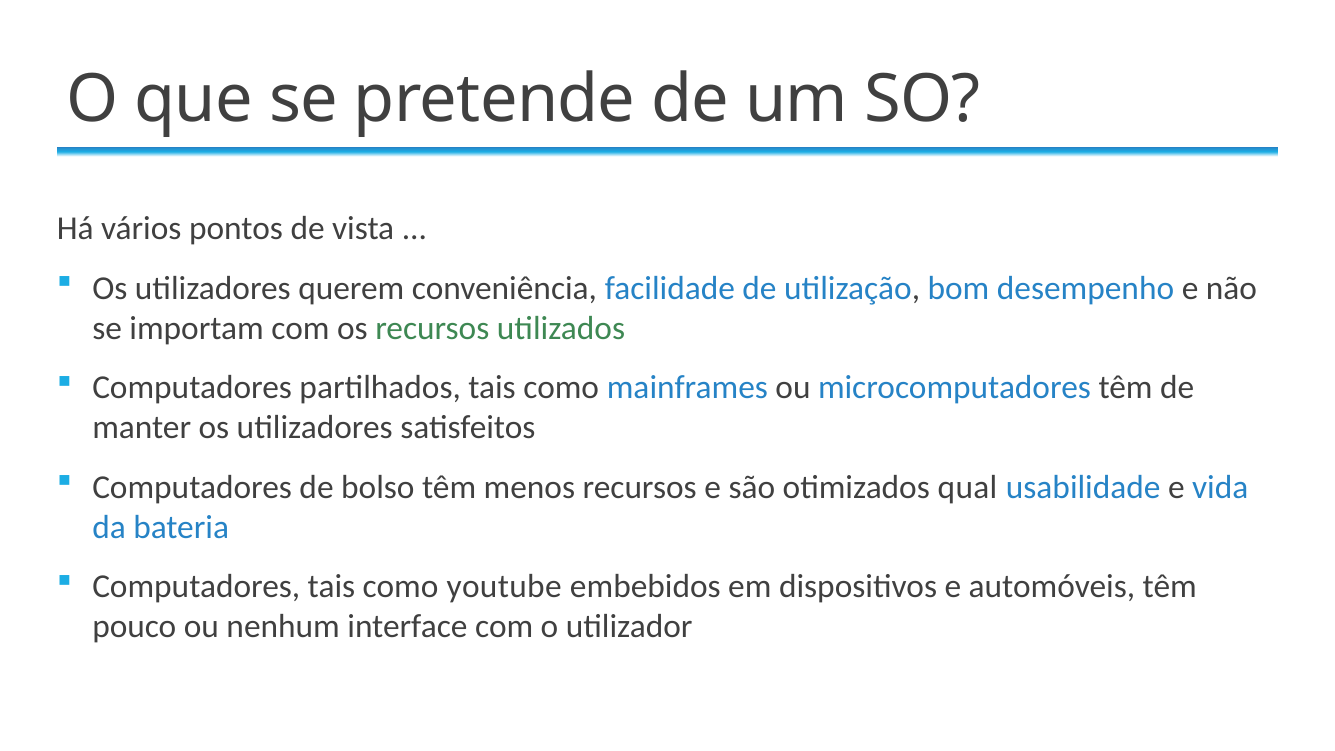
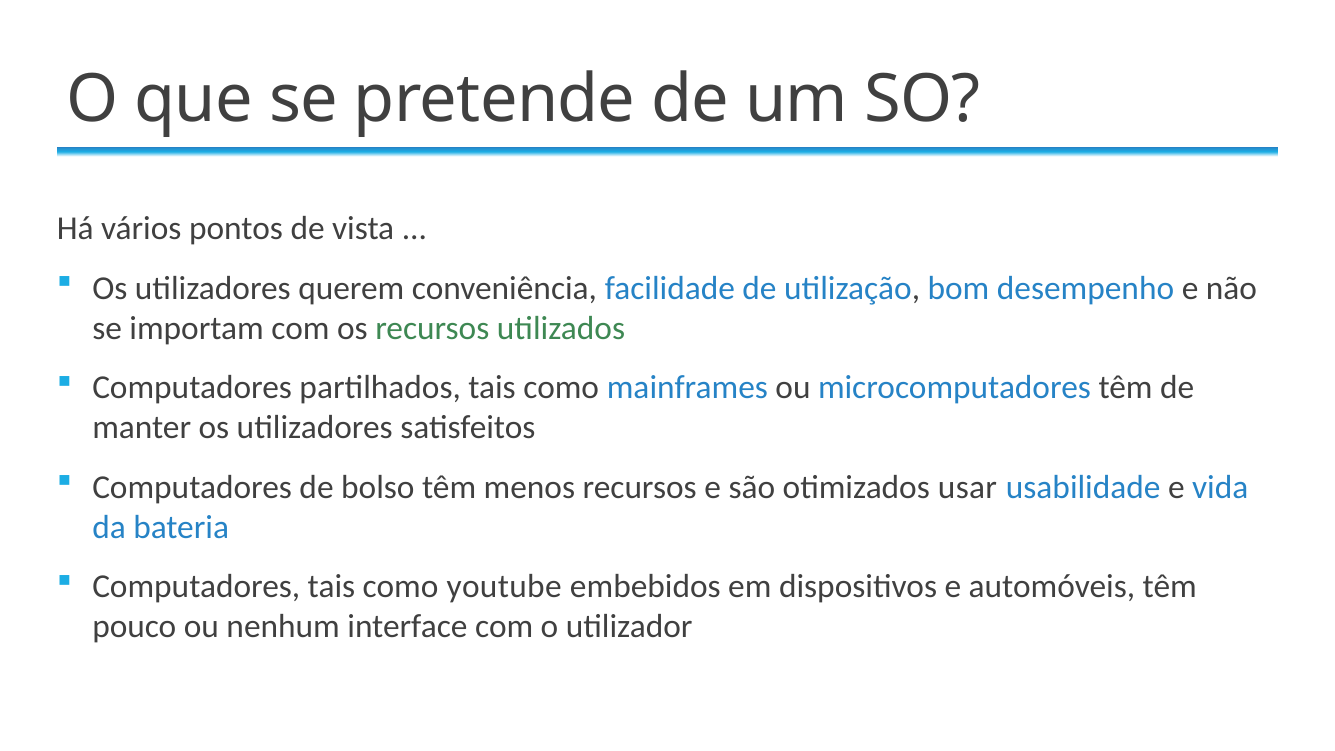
qual: qual -> usar (967, 487)
